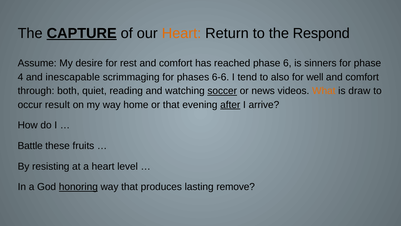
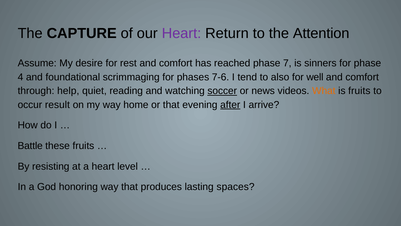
CAPTURE underline: present -> none (82, 33)
Heart colour: orange -> purple (182, 33)
Respond: Respond -> Attention (321, 33)
6: 6 -> 7 (287, 63)
inescapable: inescapable -> foundational (73, 77)
6-6: 6-6 -> 7-6 (221, 77)
both: both -> help (68, 91)
is draw: draw -> fruits (359, 91)
honoring underline: present -> none (78, 187)
remove: remove -> spaces (236, 187)
